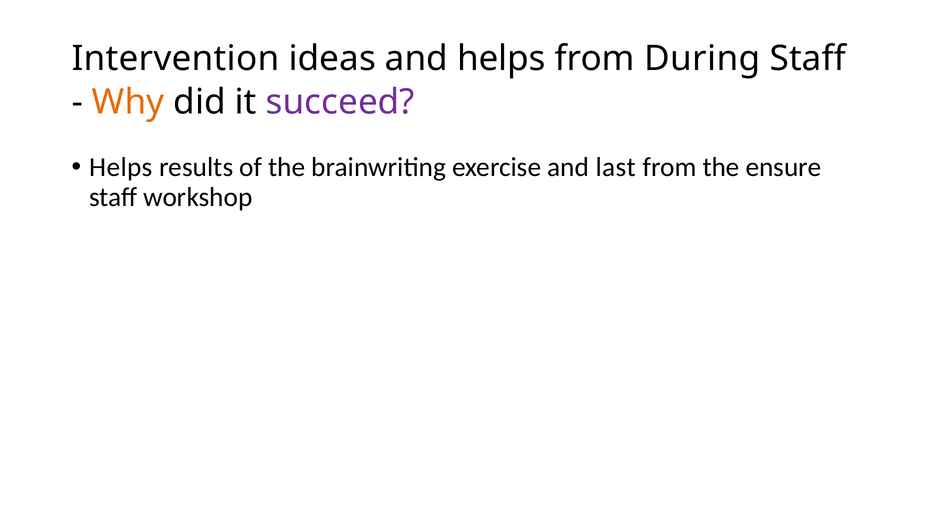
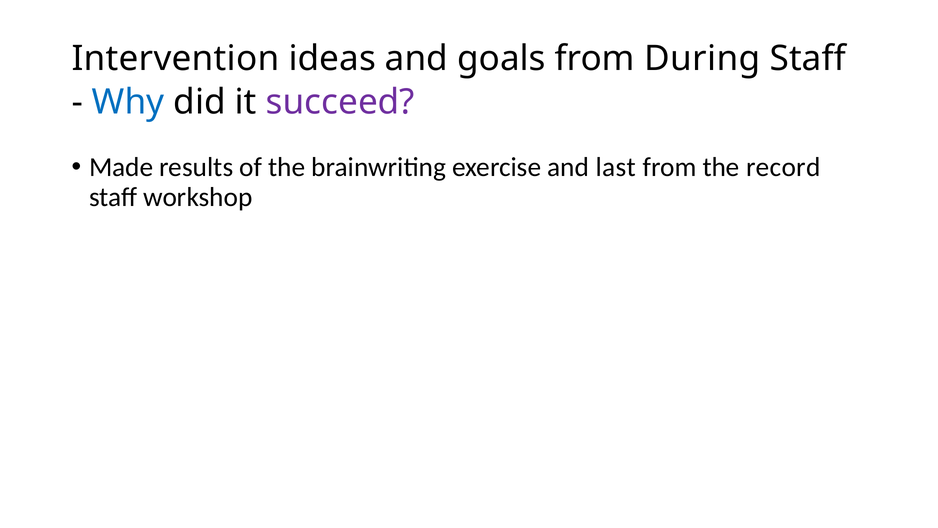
and helps: helps -> goals (501, 59)
Why colour: orange -> blue (128, 102)
Helps: Helps -> Made (121, 167)
ensure: ensure -> record (783, 167)
